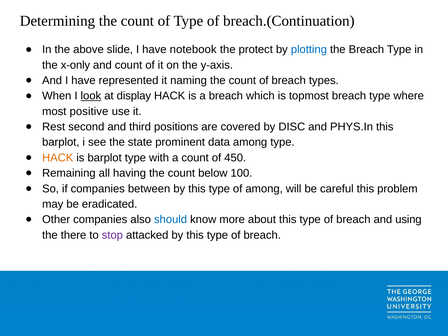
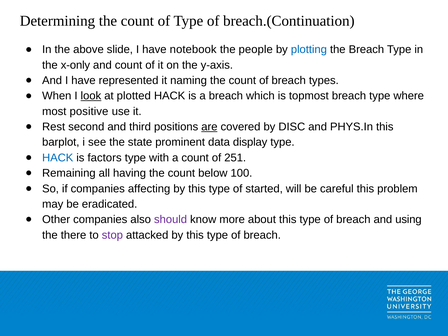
protect: protect -> people (256, 50)
display: display -> plotted (134, 96)
are underline: none -> present (209, 127)
data among: among -> display (250, 142)
HACK colour: orange -> blue (58, 158)
is barplot: barplot -> factors (105, 158)
450: 450 -> 251 (235, 158)
between: between -> affecting (149, 189)
of among: among -> started (264, 189)
should colour: blue -> purple (171, 220)
